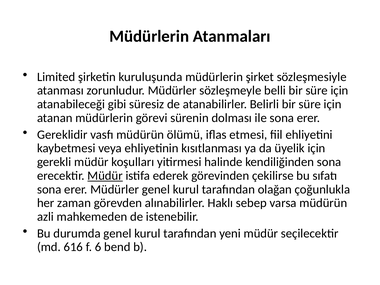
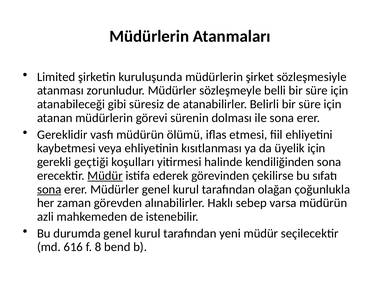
gerekli müdür: müdür -> geçtiği (91, 162)
sona underline: none -> present (49, 189)
6: 6 -> 8 (98, 247)
